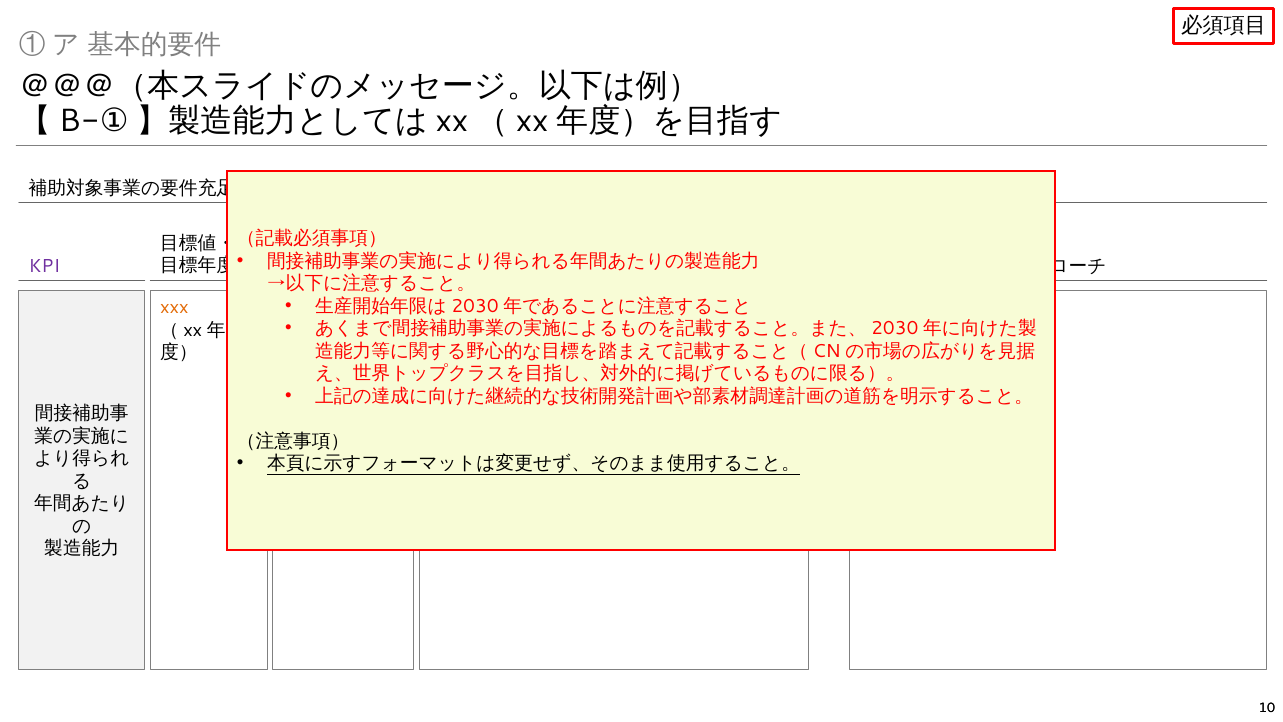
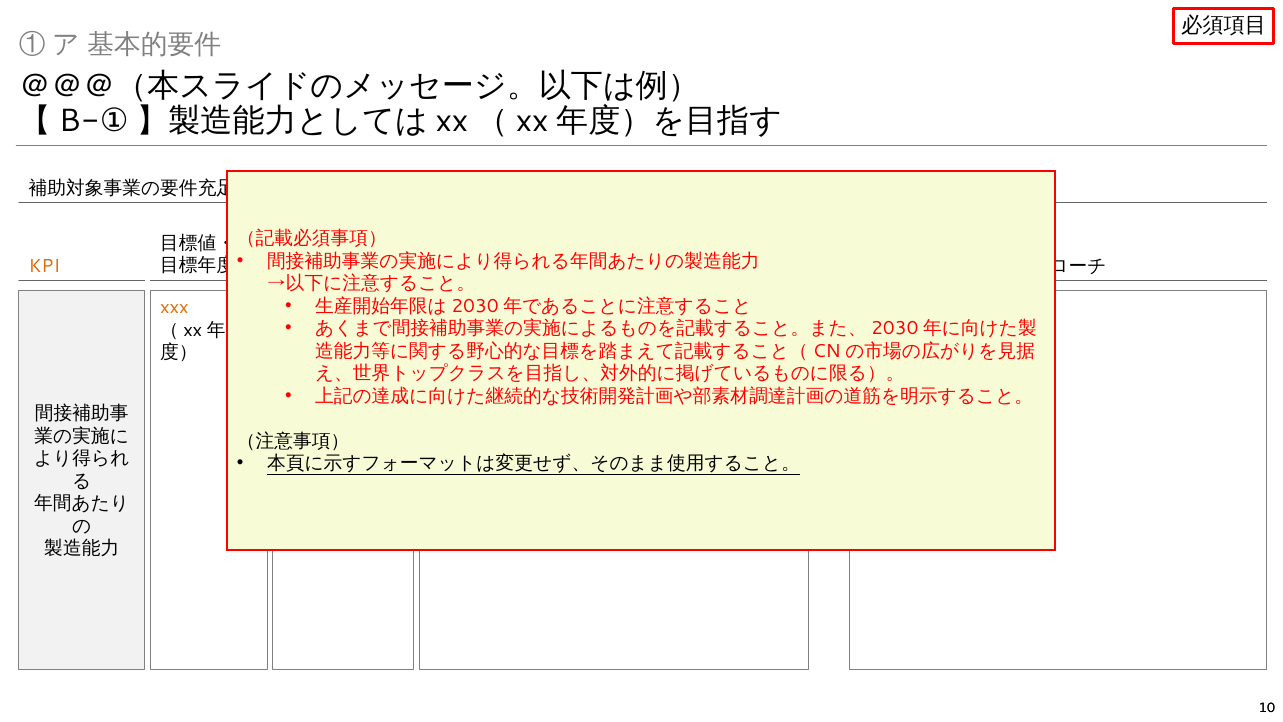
KPI colour: purple -> orange (44, 267)
